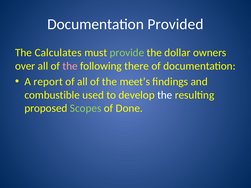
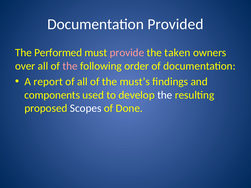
Calculates: Calculates -> Performed (58, 53)
provide colour: light green -> pink (127, 53)
dollar: dollar -> taken (177, 53)
there: there -> order (137, 66)
meet’s: meet’s -> must’s (135, 82)
combustible: combustible -> components (52, 95)
Scopes colour: light green -> white (86, 108)
